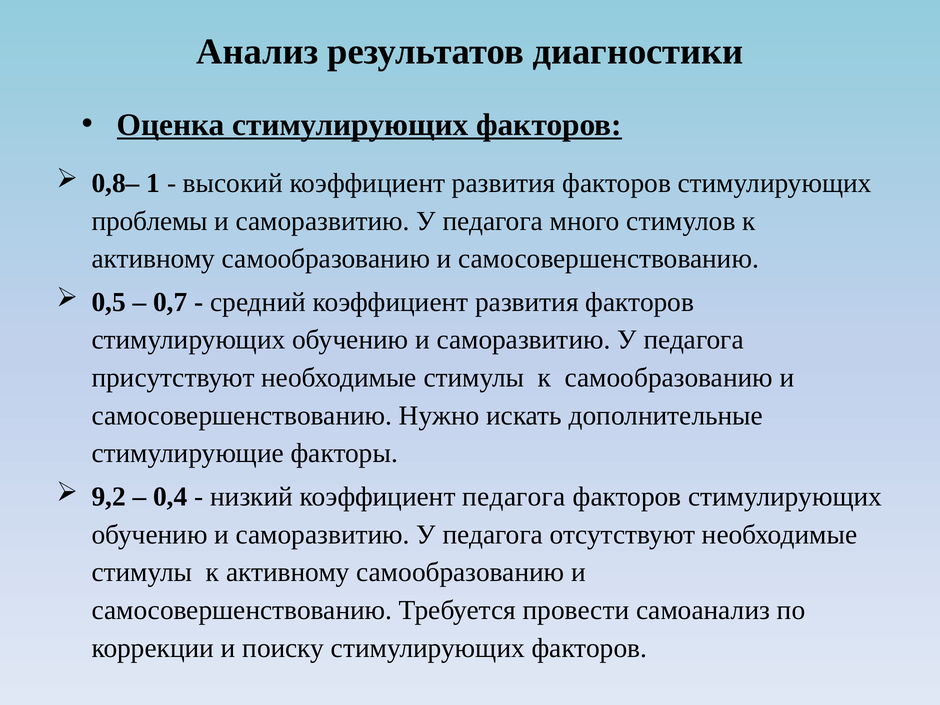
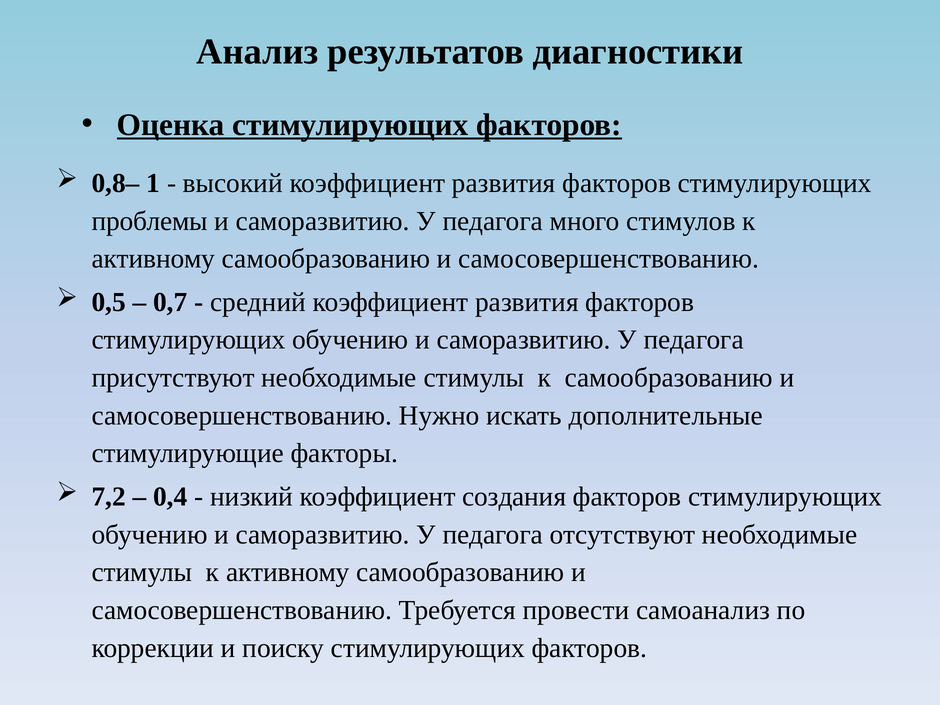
9,2: 9,2 -> 7,2 (109, 497)
коэффициент педагога: педагога -> создания (514, 497)
